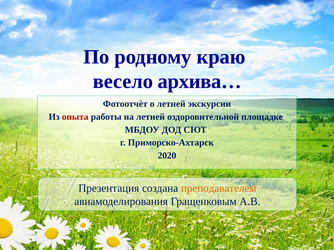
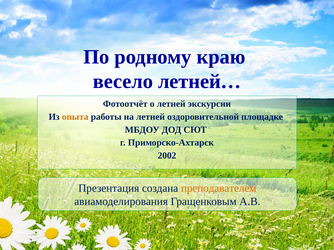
архива…: архива… -> летней… (200, 82)
опыта colour: red -> orange (75, 117)
2020: 2020 -> 2002 (167, 156)
